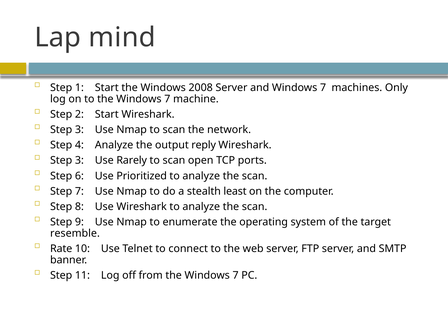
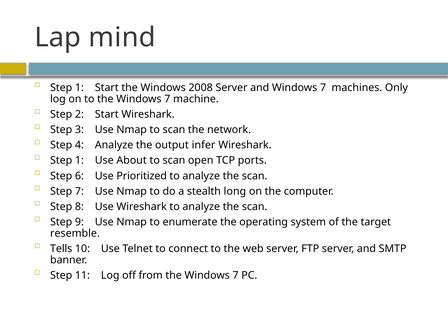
reply: reply -> infer (204, 145)
3: 3 -> 1 (79, 161)
Rarely: Rarely -> About (132, 161)
least: least -> long (235, 191)
Rate: Rate -> Tells (61, 249)
